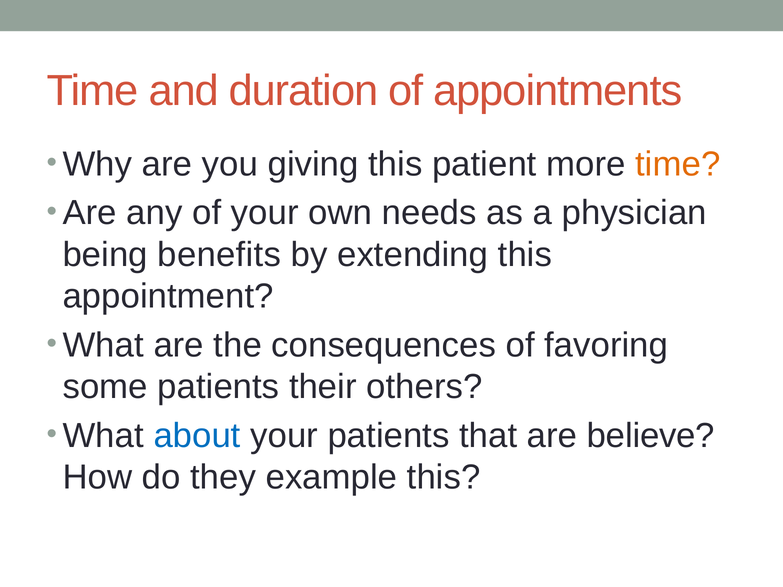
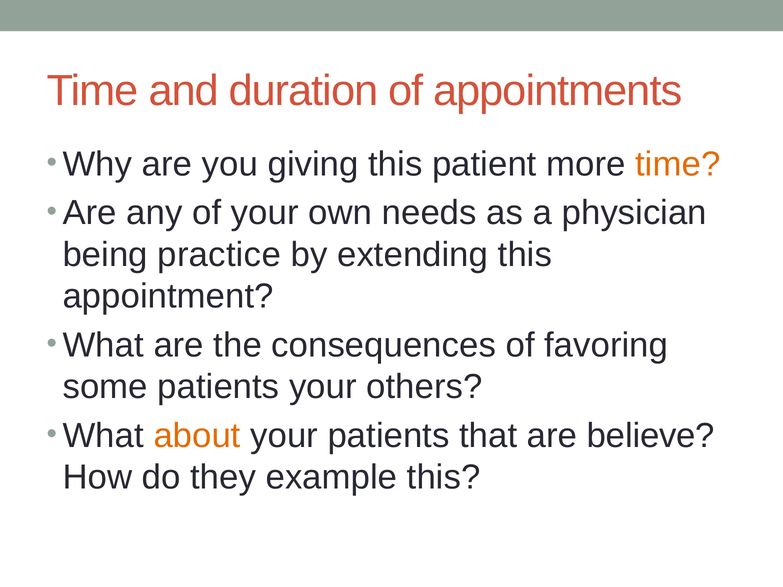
benefits: benefits -> practice (219, 255)
patients their: their -> your (323, 387)
about colour: blue -> orange (197, 436)
